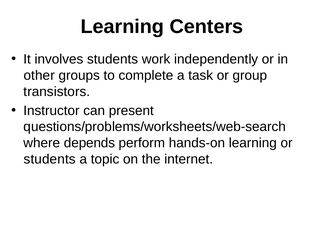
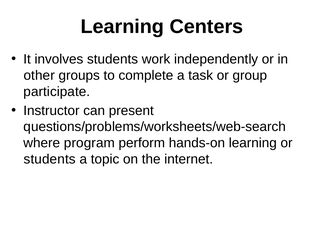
transistors: transistors -> participate (57, 92)
depends: depends -> program (89, 143)
